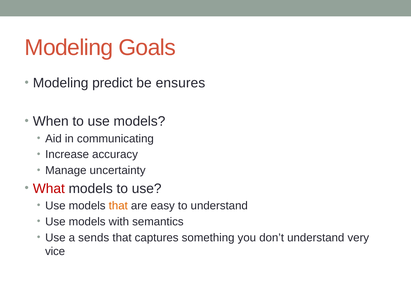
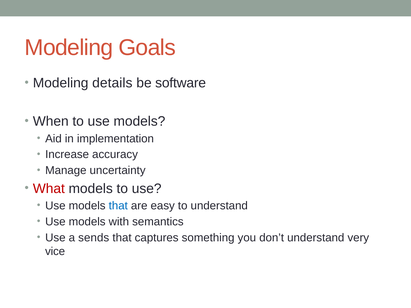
predict: predict -> details (112, 83)
ensures: ensures -> software (181, 83)
communicating: communicating -> implementation (115, 139)
that colour: orange -> blue (118, 206)
